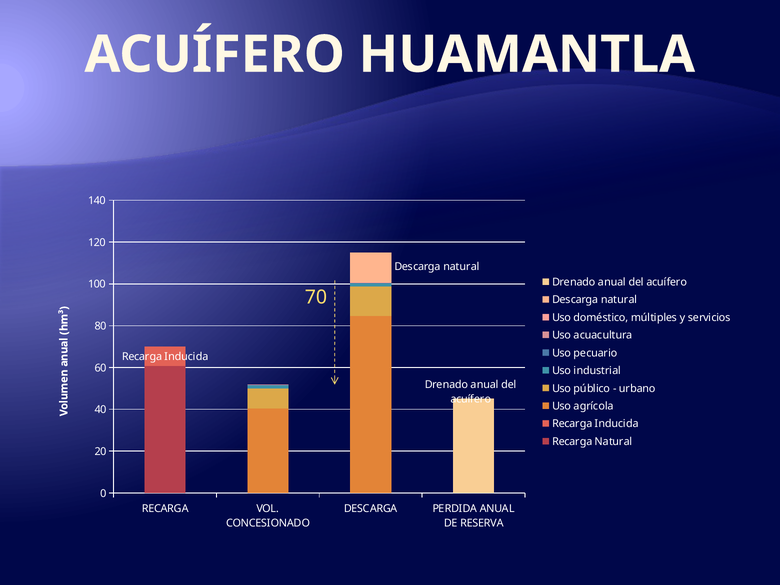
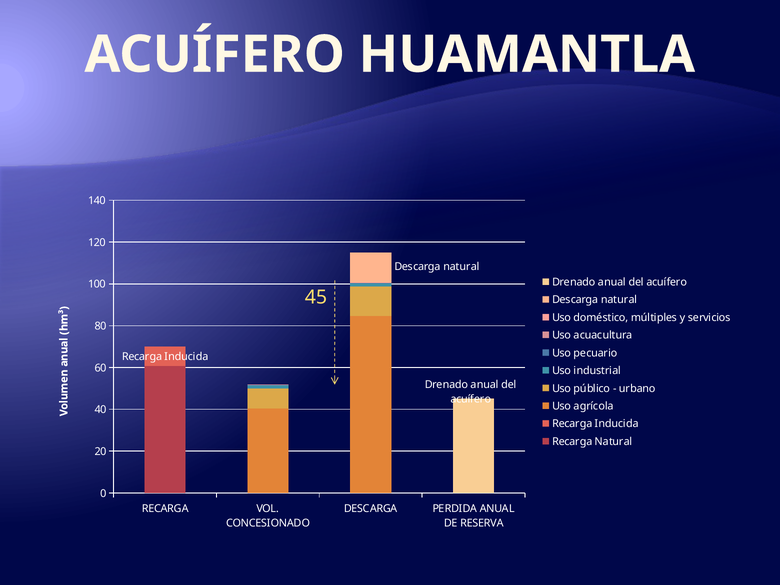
70: 70 -> 45 (316, 297)
